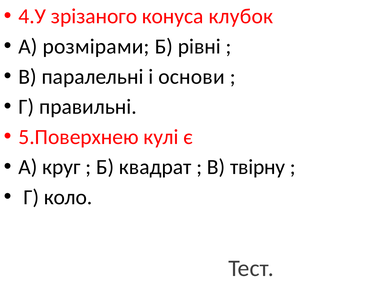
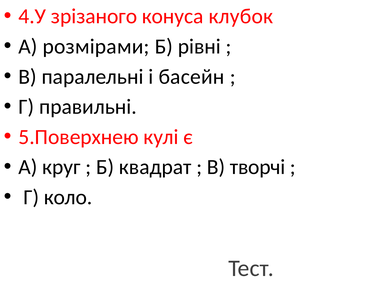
основи: основи -> басейн (191, 77)
твірну: твірну -> творчі (258, 167)
